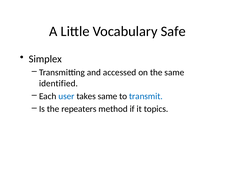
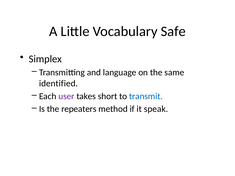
accessed: accessed -> language (120, 73)
user colour: blue -> purple (66, 96)
takes same: same -> short (108, 96)
topics: topics -> speak (156, 109)
